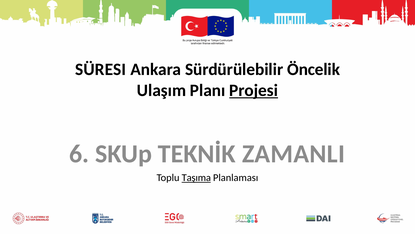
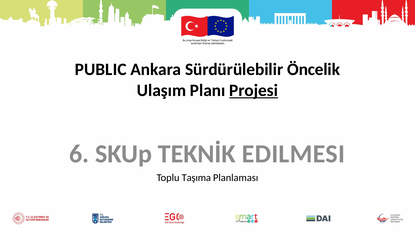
SÜRESI: SÜRESI -> PUBLIC (101, 69)
ZAMANLI: ZAMANLI -> EDILMESI (293, 153)
Taşıma underline: present -> none (196, 177)
